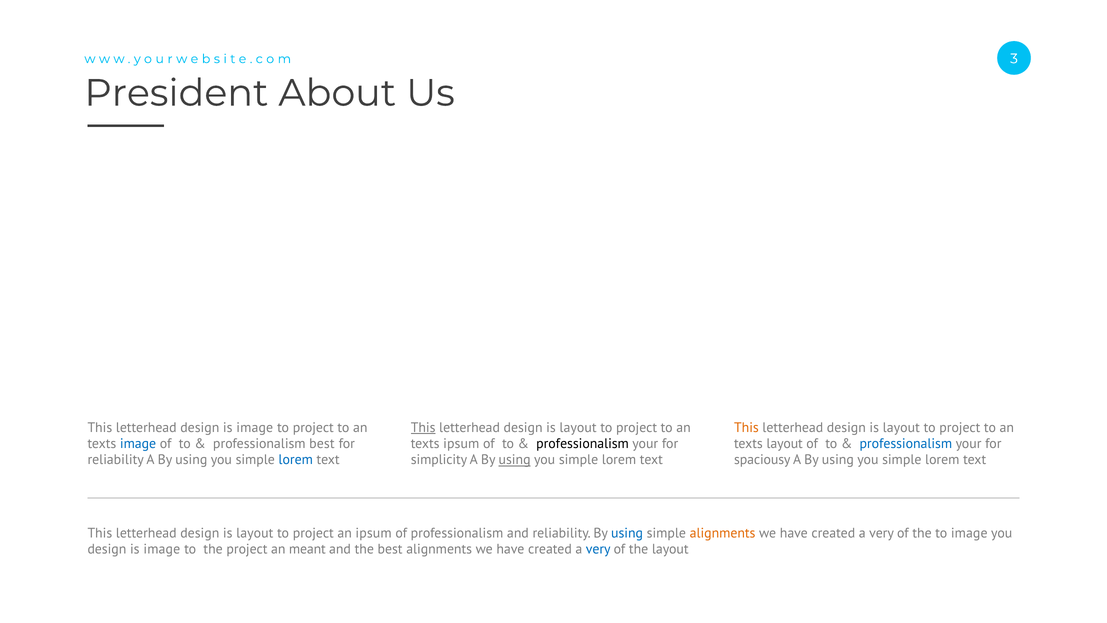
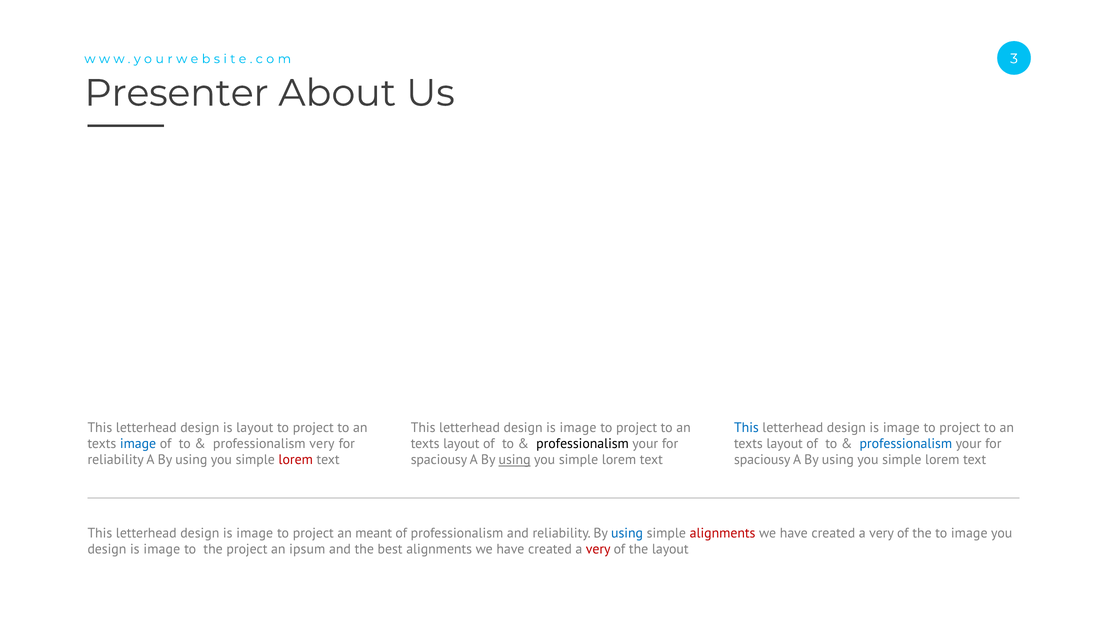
President: President -> Presenter (177, 93)
letterhead design is image: image -> layout (255, 427)
This underline: present -> none (423, 427)
layout: layout -> image (578, 427)
This colour: orange -> blue (746, 427)
layout: layout -> image (901, 427)
professionalism best: best -> very (322, 444)
ipsum: ipsum -> layout (461, 444)
lorem colour: blue -> red (296, 460)
simplicity: simplicity -> spaciousy (439, 460)
layout: layout -> image (255, 533)
an ipsum: ipsum -> meant (374, 533)
alignments colour: orange -> red (723, 533)
meant: meant -> ipsum (307, 549)
very colour: blue -> red (598, 549)
